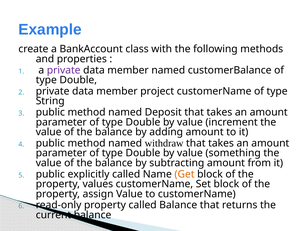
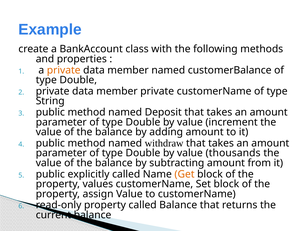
private colour: purple -> orange (64, 70)
member project: project -> private (157, 91)
something: something -> thousands (233, 153)
